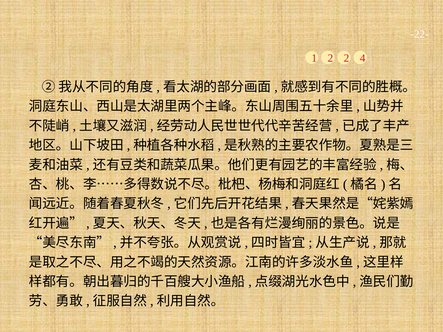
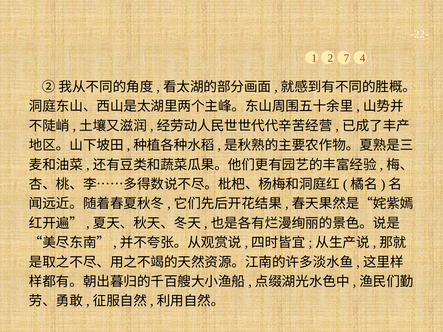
2 2: 2 -> 7 (346, 58)
